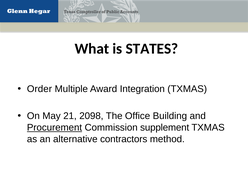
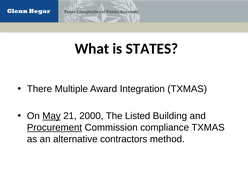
Order: Order -> There (40, 89)
May underline: none -> present (52, 116)
2098: 2098 -> 2000 (91, 116)
Office: Office -> Listed (138, 116)
supplement: supplement -> compliance (165, 127)
